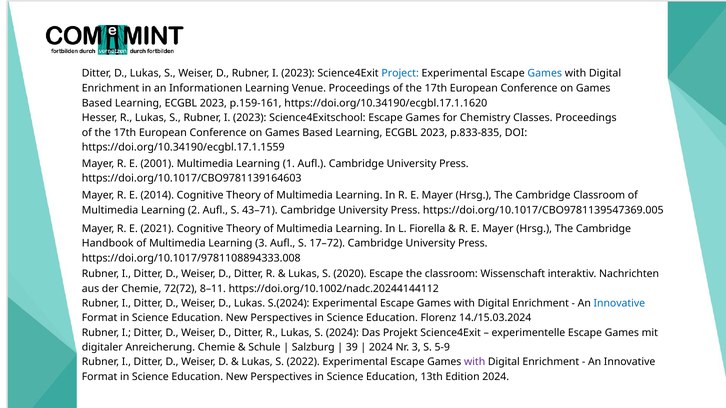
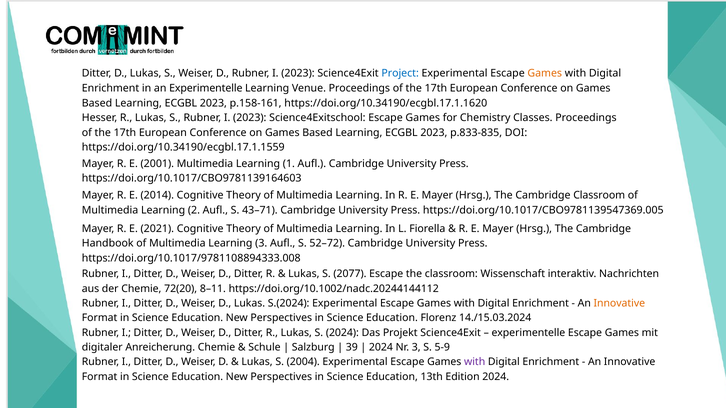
Games colour: blue -> orange (545, 74)
an Informationen: Informationen -> Experimentelle (206, 88)
p.159-161: p.159-161 -> p.158-161 (256, 103)
17–72: 17–72 -> 52–72 (327, 244)
2020: 2020 -> 2077 (350, 274)
72(72: 72(72 -> 72(20 (181, 289)
Innovative colour: blue -> orange (619, 304)
2022: 2022 -> 2004 (303, 362)
